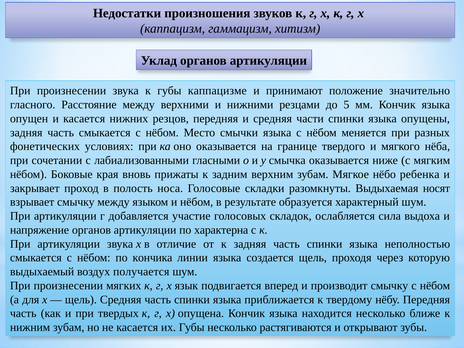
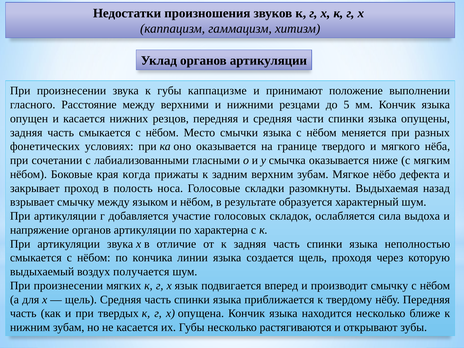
значительно: значительно -> выполнении (420, 91)
вновь: вновь -> когда (136, 174)
ребенка: ребенка -> дефекта (420, 174)
носят: носят -> назад (436, 188)
